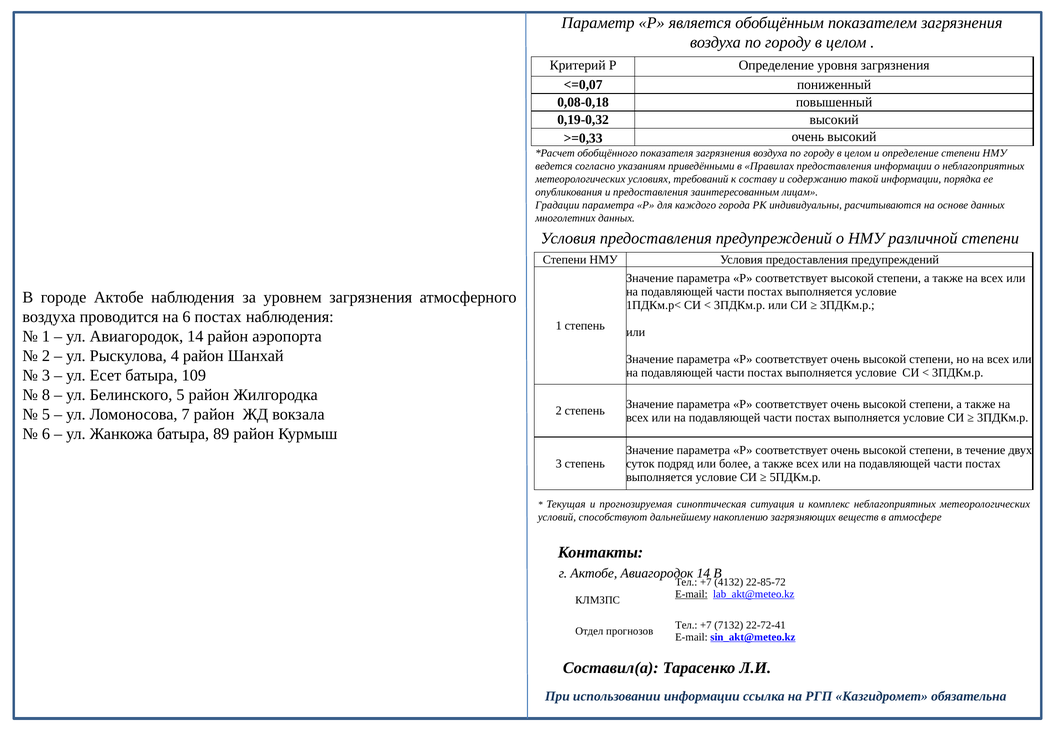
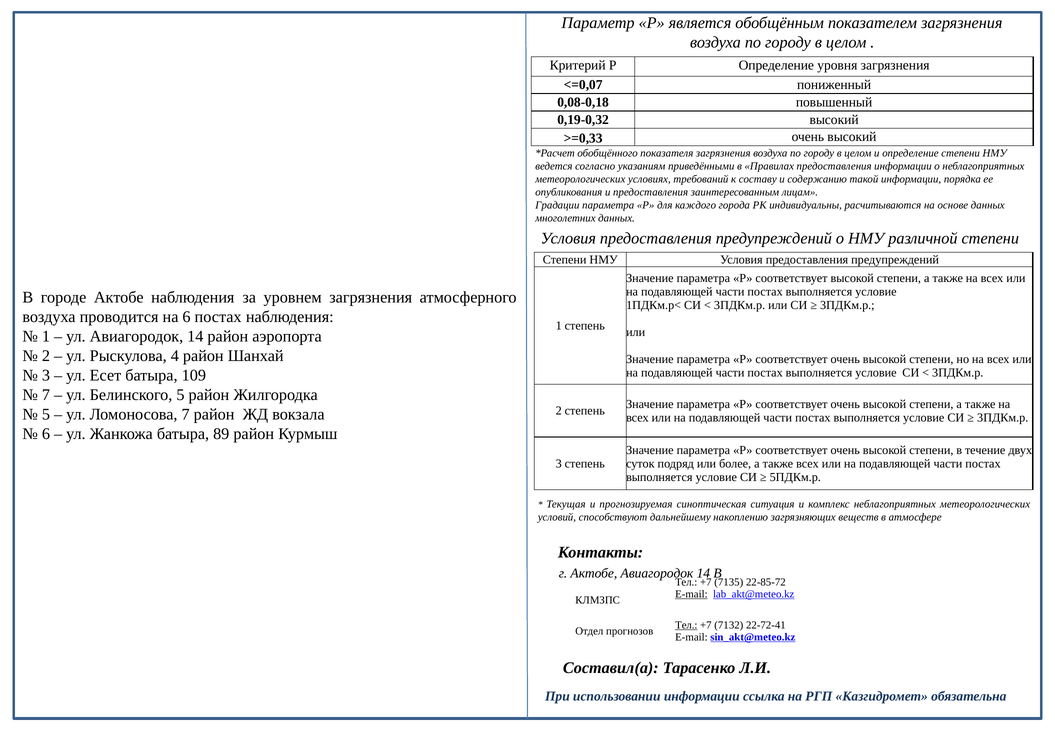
8: 8 -> 7 (46, 395)
4132: 4132 -> 7135 (729, 581)
Тел underline: none -> present (686, 624)
